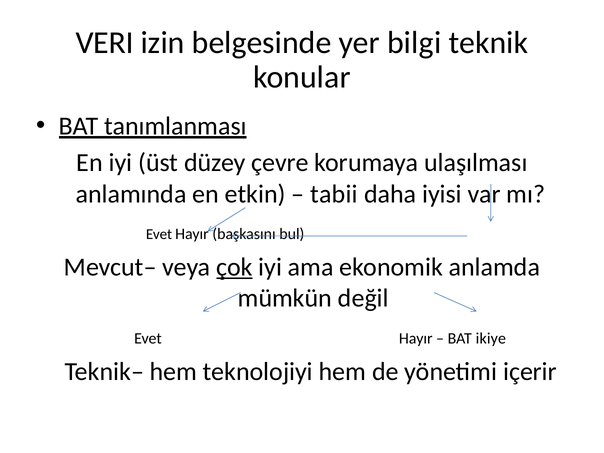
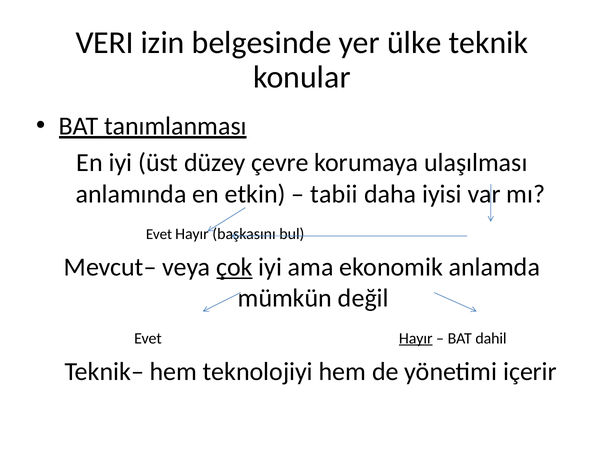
bilgi: bilgi -> ülke (414, 43)
Hayır underline: none -> present (416, 338)
ikiye: ikiye -> dahil (491, 338)
